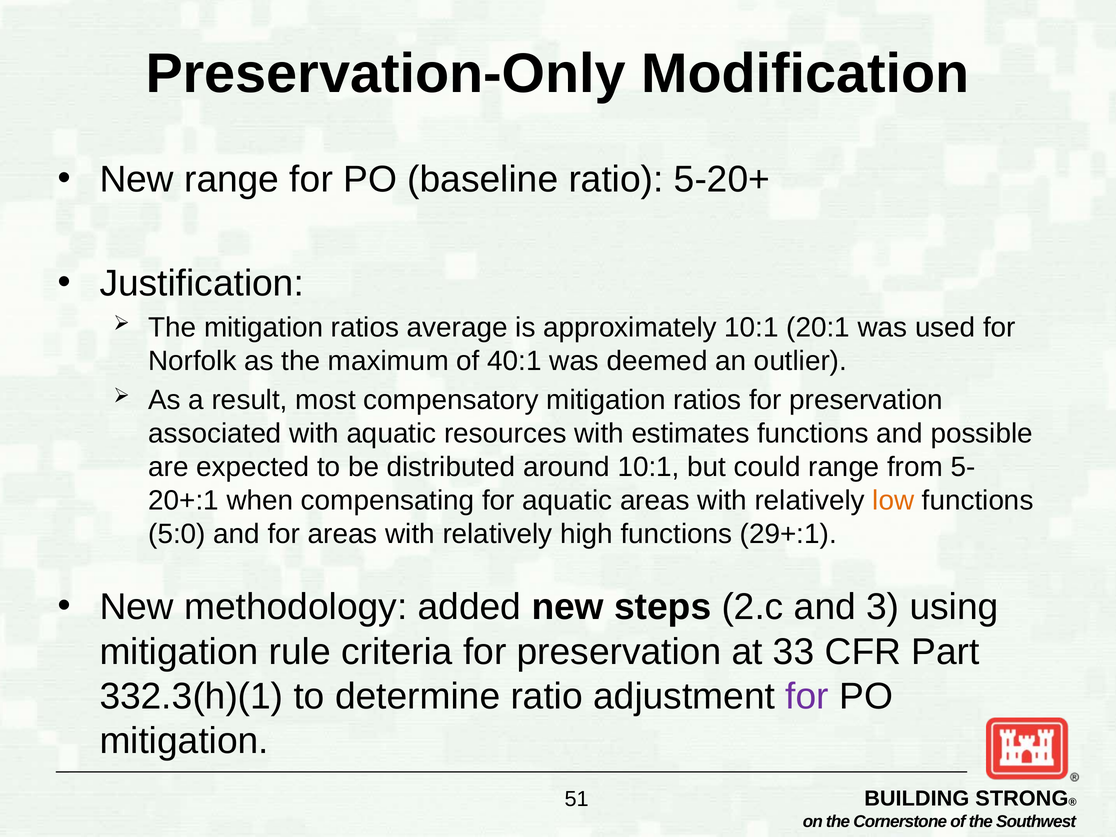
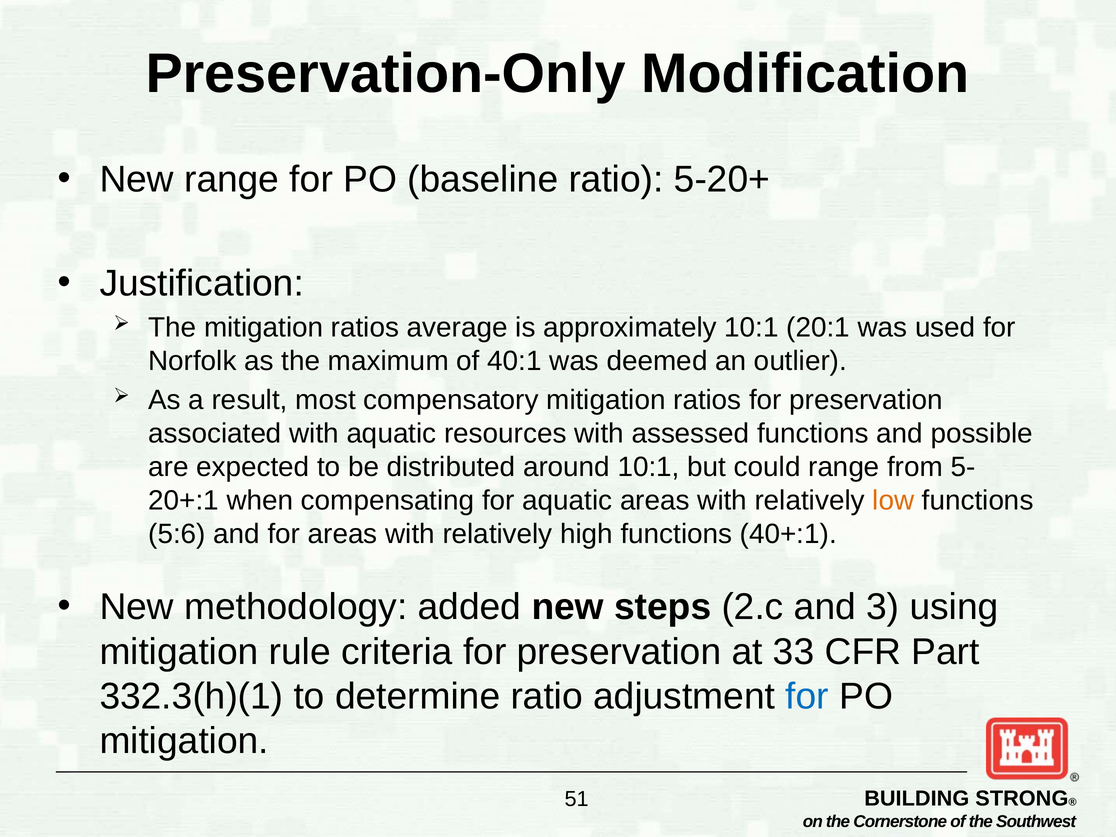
estimates: estimates -> assessed (690, 433)
5:0: 5:0 -> 5:6 (177, 534)
29+:1: 29+:1 -> 40+:1 (788, 534)
for colour: purple -> blue (807, 696)
